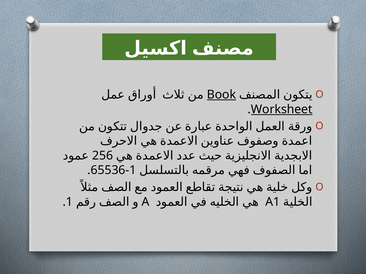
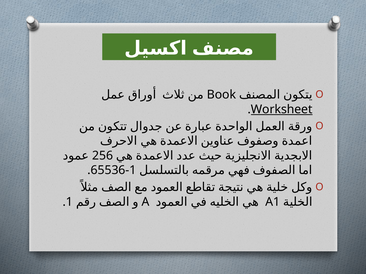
Book underline: present -> none (221, 95)
